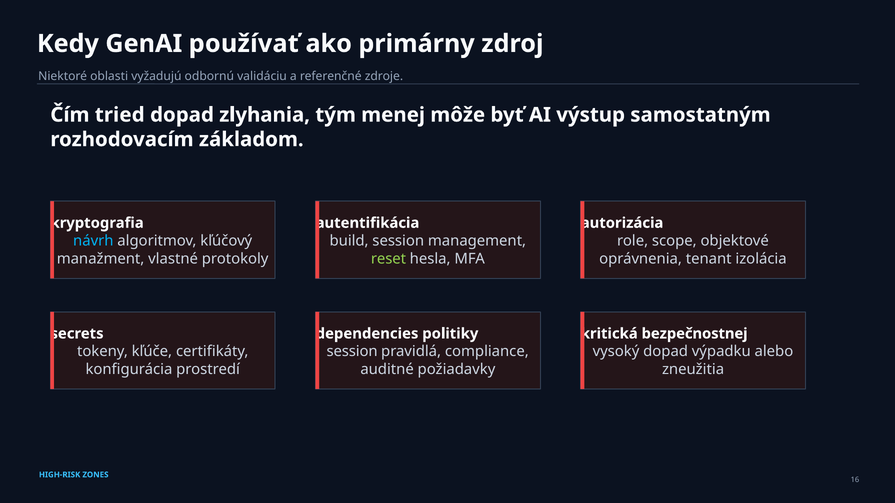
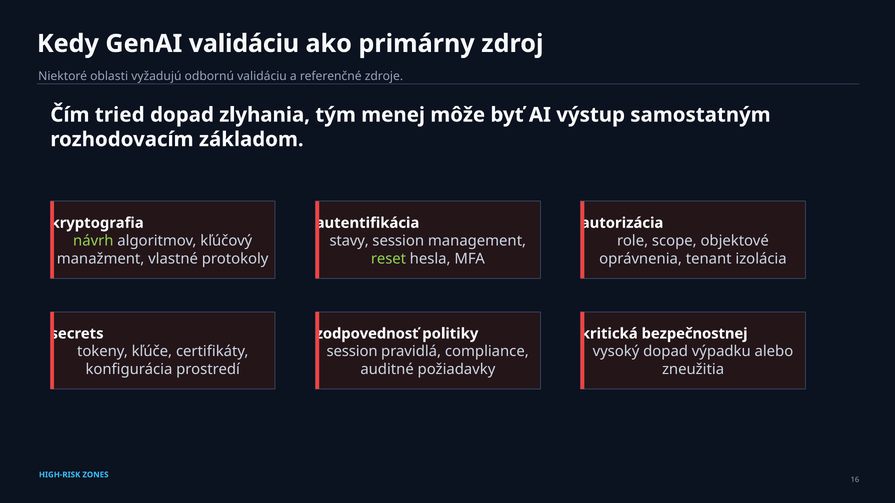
GenAI používať: používať -> validáciu (244, 44)
návrh colour: light blue -> light green (93, 241)
build: build -> stavy (349, 241)
dependencies: dependencies -> zodpovednosť (367, 334)
